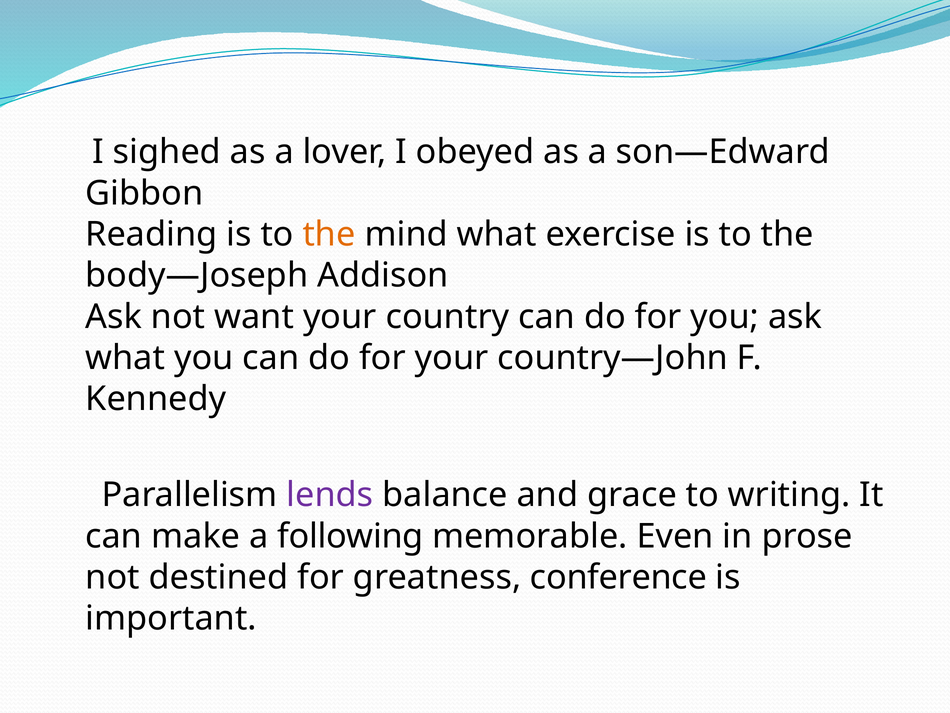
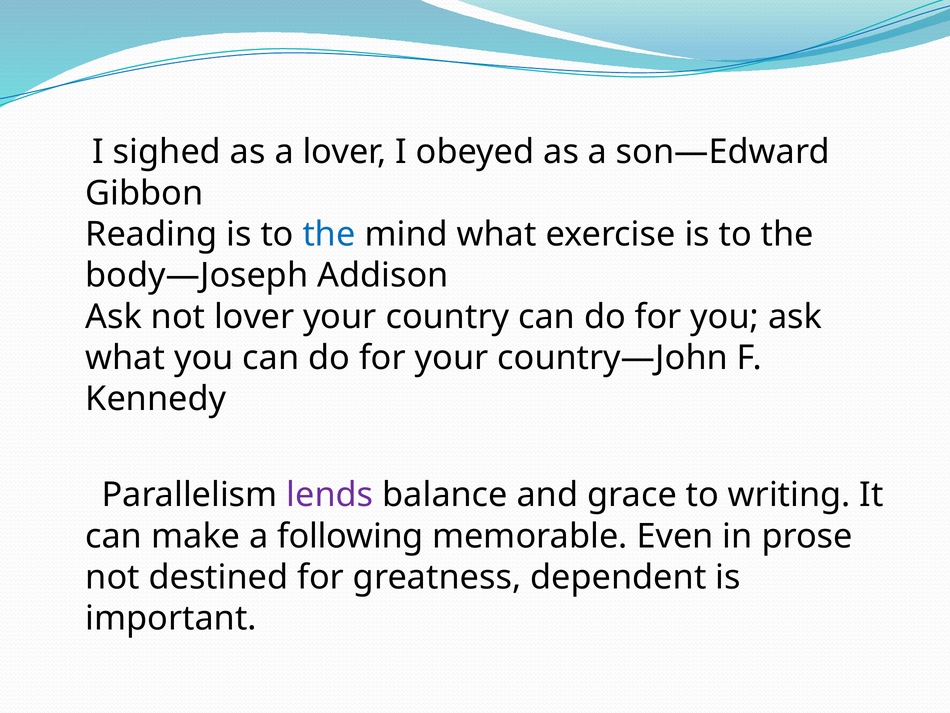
the colour: orange -> blue (329, 234)
not want: want -> lover (254, 317)
conference: conference -> dependent (618, 577)
